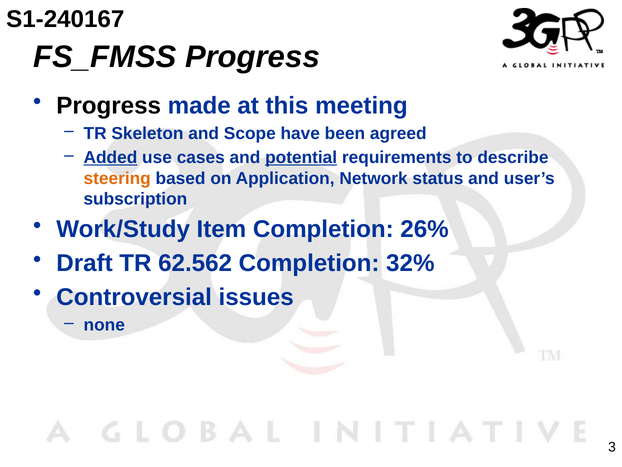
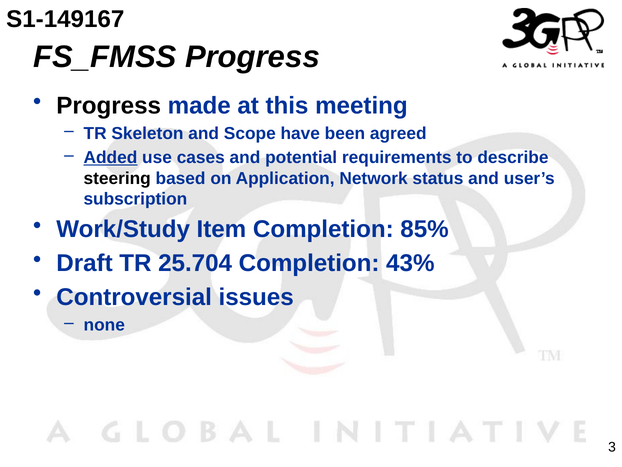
S1-240167: S1-240167 -> S1-149167 (65, 19)
potential underline: present -> none (301, 158)
steering colour: orange -> black (117, 178)
26%: 26% -> 85% (425, 229)
62.562: 62.562 -> 25.704 (195, 263)
32%: 32% -> 43% (410, 263)
